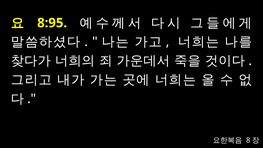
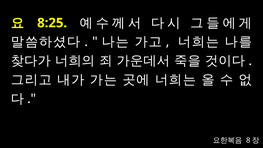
8:95: 8:95 -> 8:25 (52, 23)
